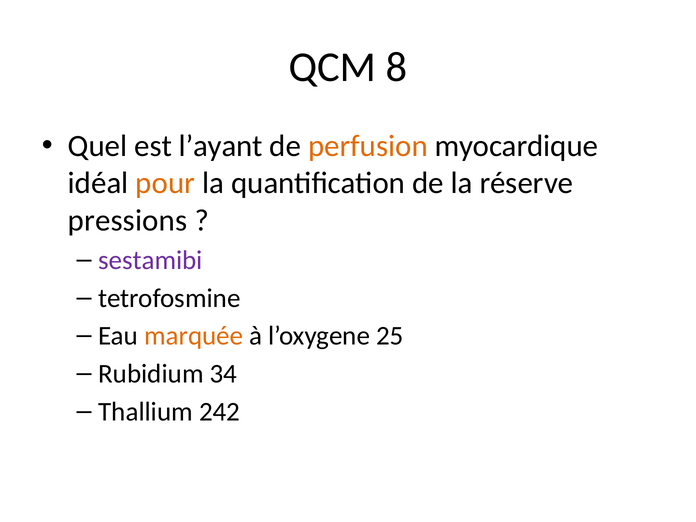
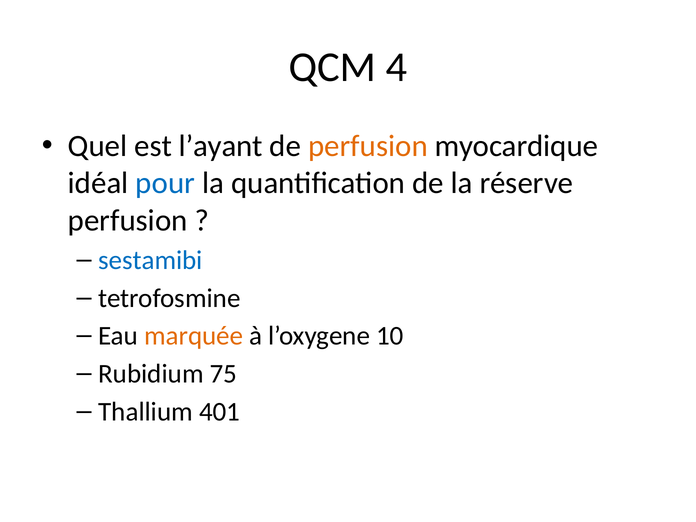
8: 8 -> 4 (397, 67)
pour colour: orange -> blue (165, 183)
pressions: pressions -> perfusion (128, 220)
sestamibi colour: purple -> blue (150, 260)
25: 25 -> 10 (390, 336)
34: 34 -> 75 (223, 374)
242: 242 -> 401 (220, 412)
